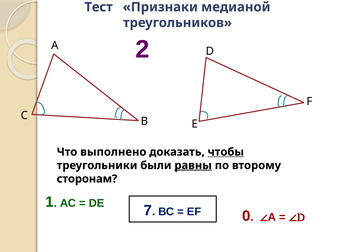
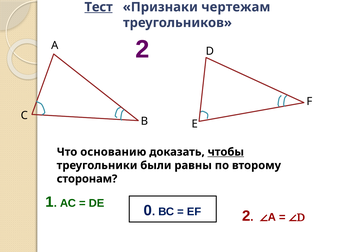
Тест underline: none -> present (99, 7)
медианой: медианой -> чертежам (236, 7)
выполнено: выполнено -> основанию (113, 152)
равны underline: present -> none (193, 166)
7: 7 -> 0 (148, 211)
ЕF 0: 0 -> 2 (246, 217)
